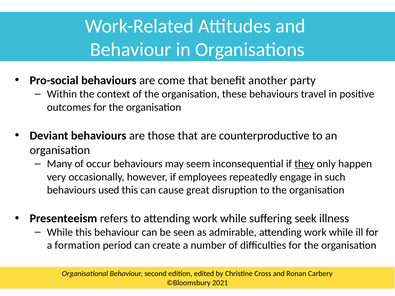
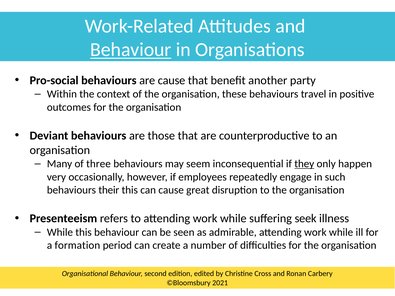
Behaviour underline: none -> present (131, 50)
are come: come -> cause (172, 80)
occur: occur -> three (98, 164)
used: used -> their (109, 190)
